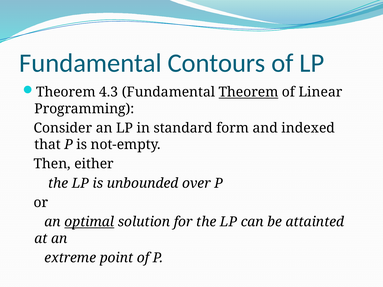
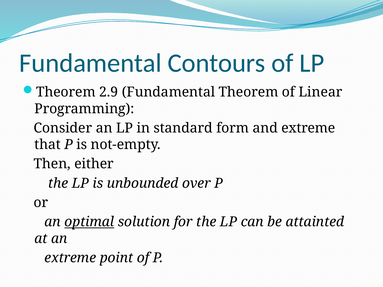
4.3: 4.3 -> 2.9 (109, 92)
Theorem underline: present -> none (249, 92)
and indexed: indexed -> extreme (308, 128)
